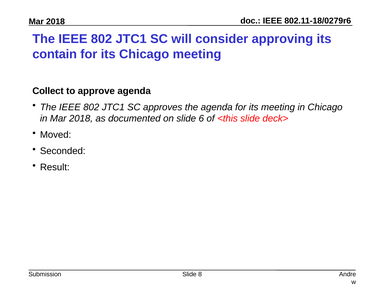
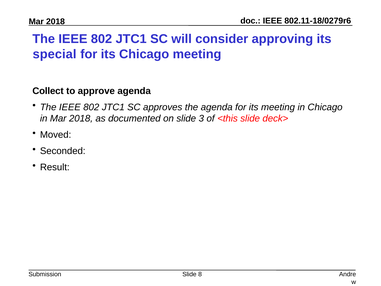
contain: contain -> special (55, 54)
6: 6 -> 3 (201, 118)
